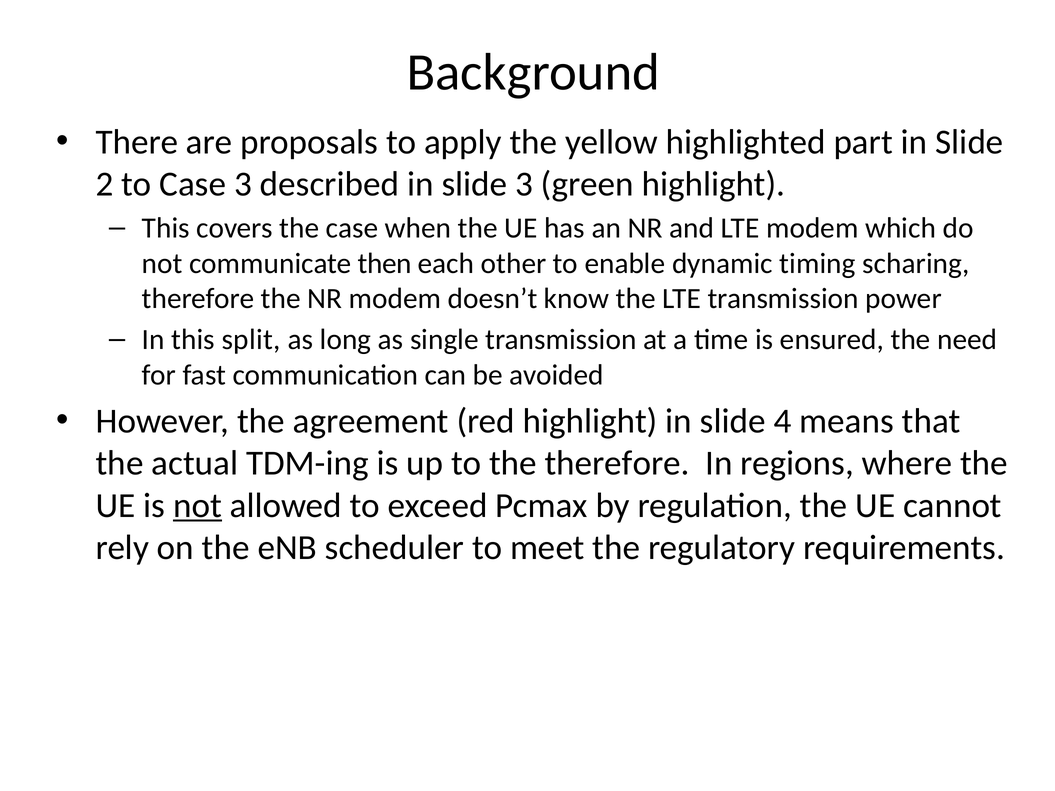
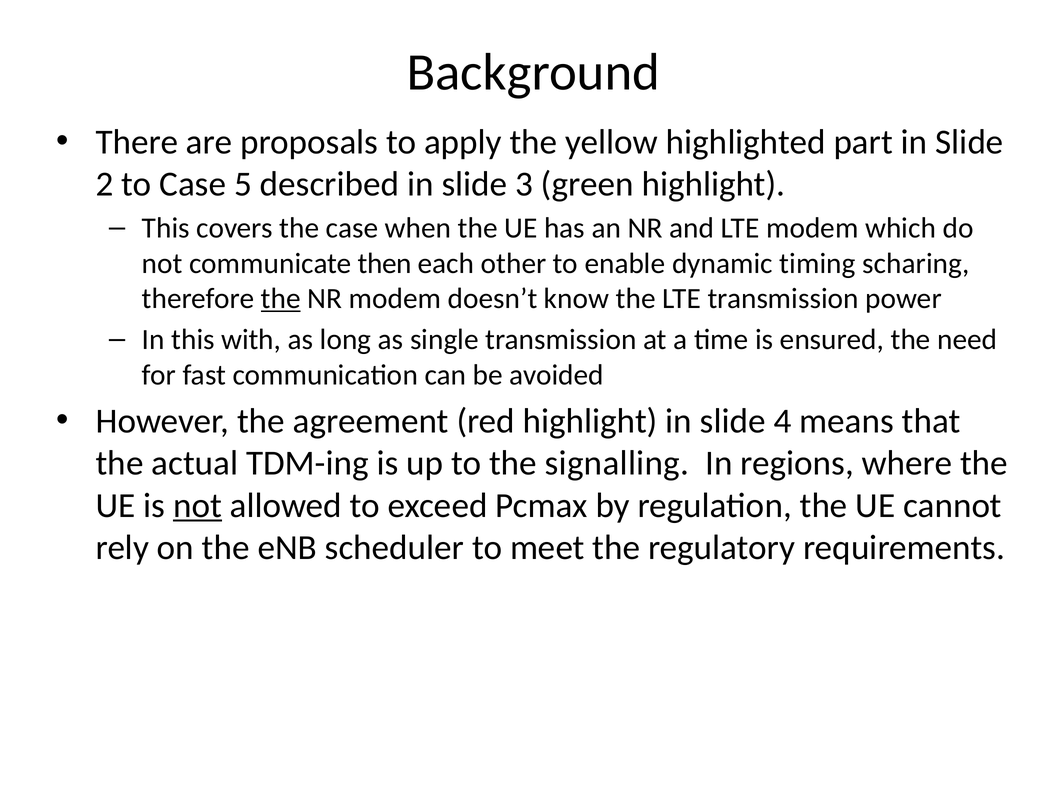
Case 3: 3 -> 5 (243, 184)
the underline: none -> present (281, 299)
split: split -> with (251, 340)
the therefore: therefore -> signalling (617, 463)
